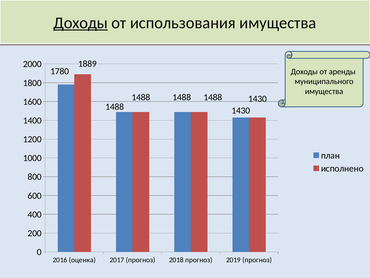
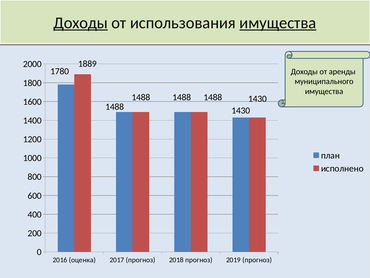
имущества underline: none -> present (278, 23)
